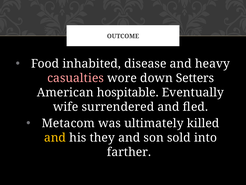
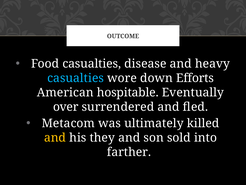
Food inhabited: inhabited -> casualties (92, 64)
casualties colour: pink -> light blue (76, 78)
Setters: Setters -> Efforts (195, 78)
wife: wife -> over (66, 107)
